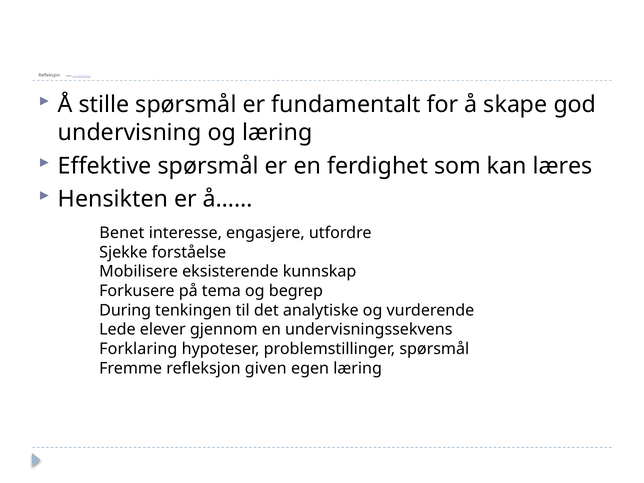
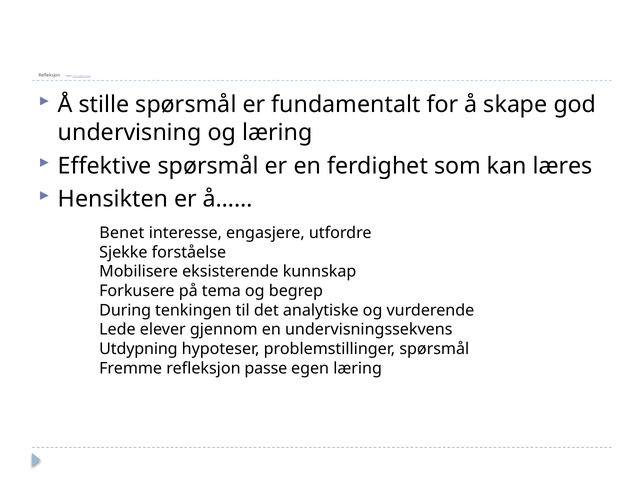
Forklaring: Forklaring -> Utdypning (138, 349)
given: given -> passe (266, 368)
